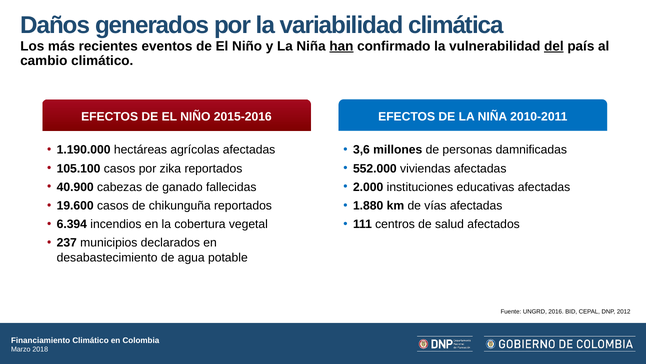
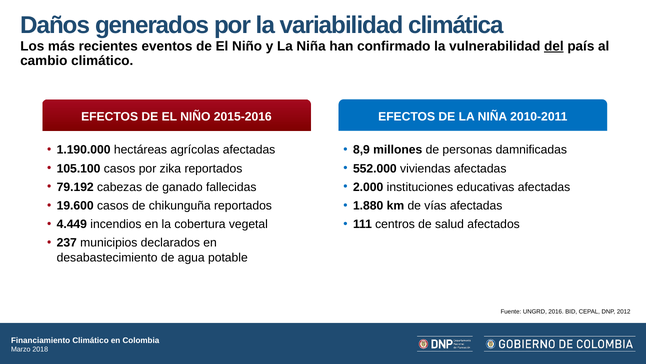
han underline: present -> none (341, 46)
3,6: 3,6 -> 8,9 (361, 150)
40.900: 40.900 -> 79.192 (75, 187)
6.394: 6.394 -> 4.449 (72, 224)
